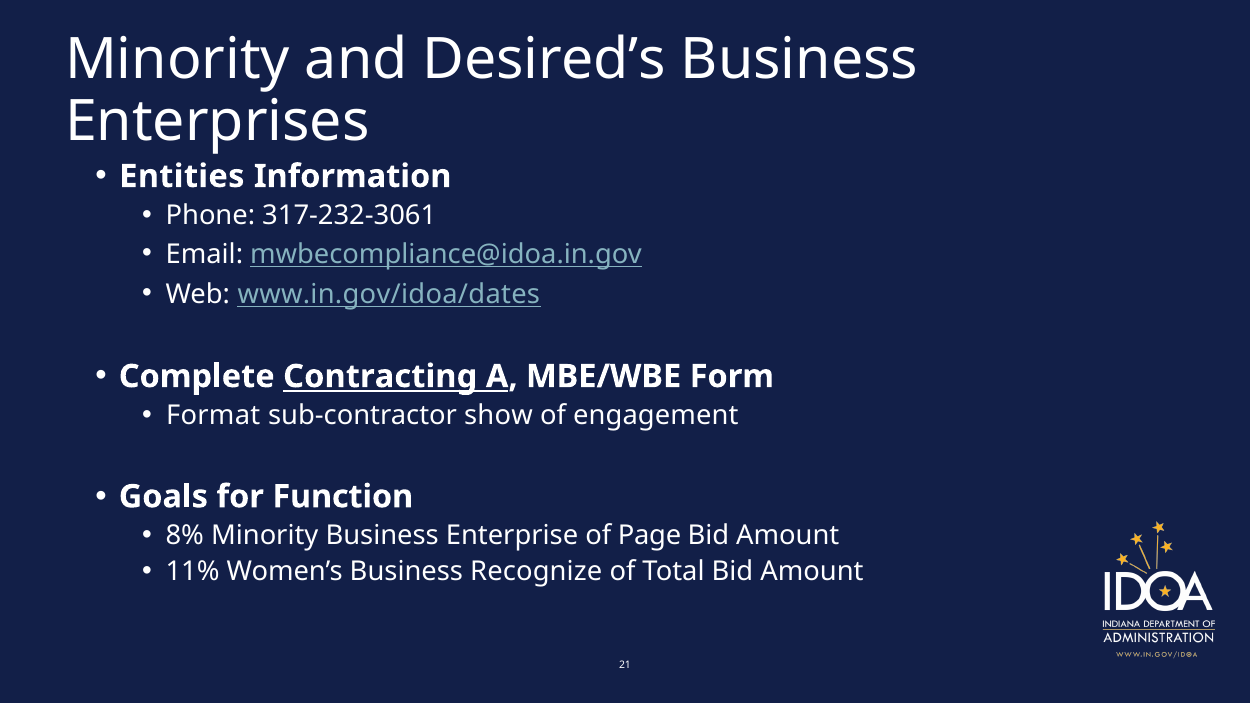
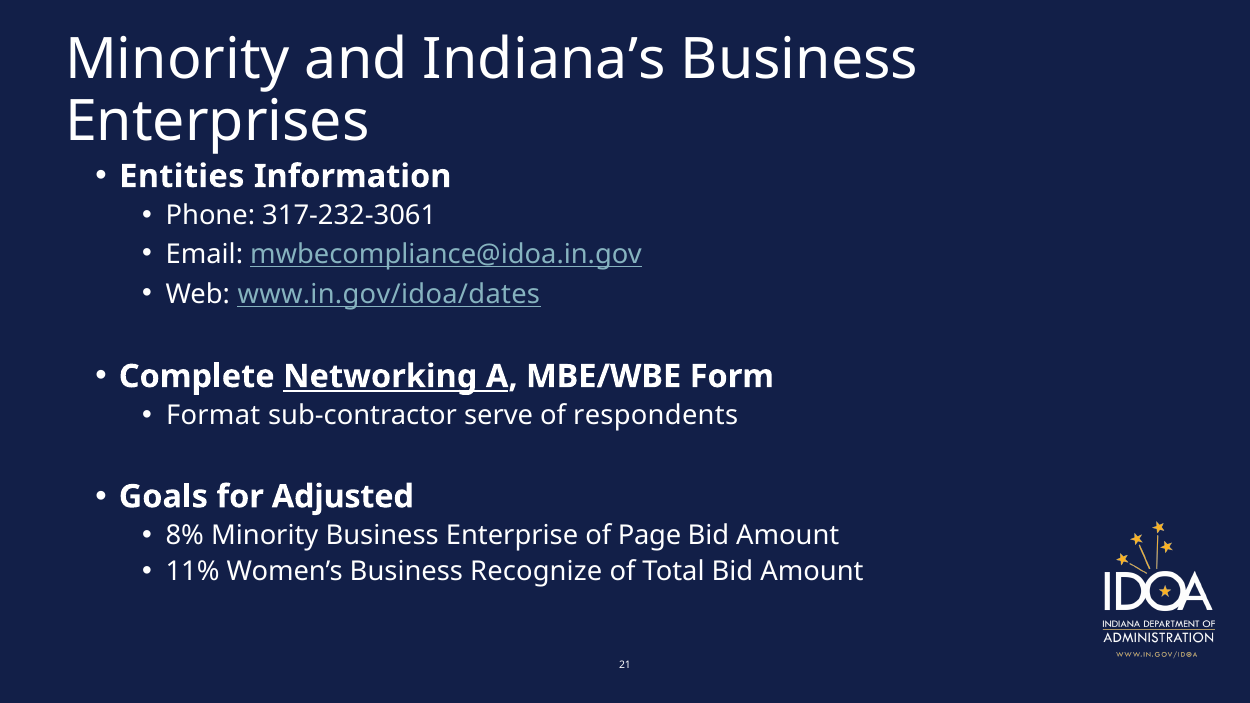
Desired’s: Desired’s -> Indiana’s (544, 60)
Contracting: Contracting -> Networking (380, 377)
show: show -> serve (499, 415)
engagement: engagement -> respondents (656, 415)
Function: Function -> Adjusted (343, 497)
